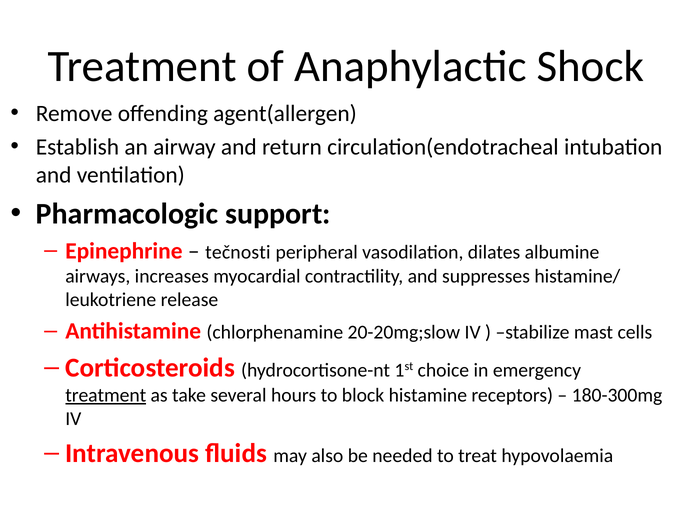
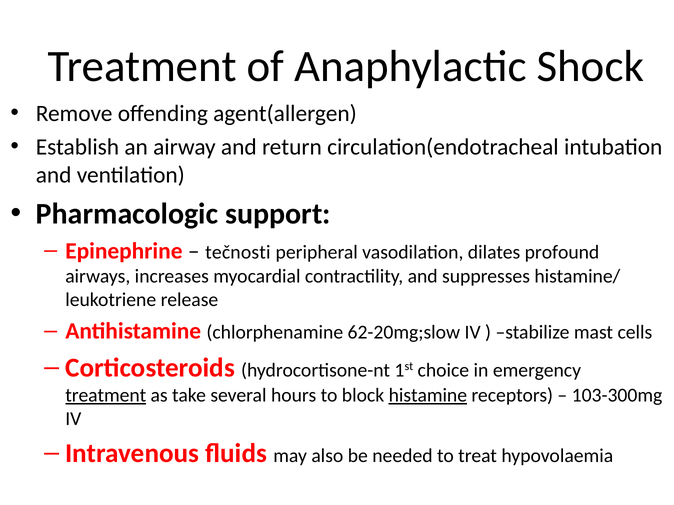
albumine: albumine -> profound (562, 252)
20-20mg;slow: 20-20mg;slow -> 62-20mg;slow (404, 333)
histamine underline: none -> present (428, 396)
180-300mg: 180-300mg -> 103-300mg (617, 396)
